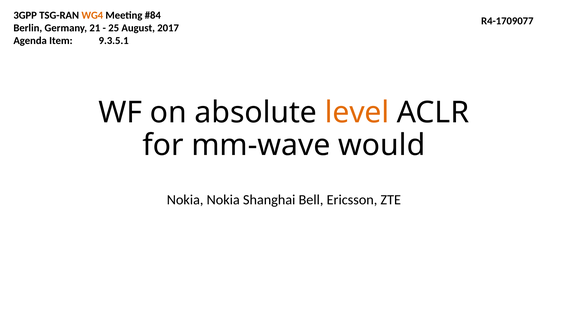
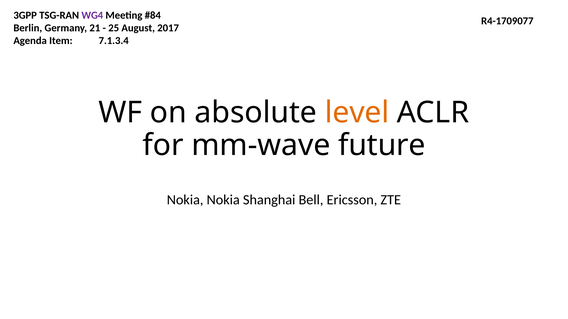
WG4 colour: orange -> purple (92, 15)
9.3.5.1: 9.3.5.1 -> 7.1.3.4 (114, 41)
would: would -> future (382, 145)
